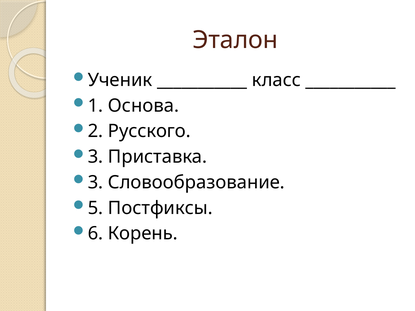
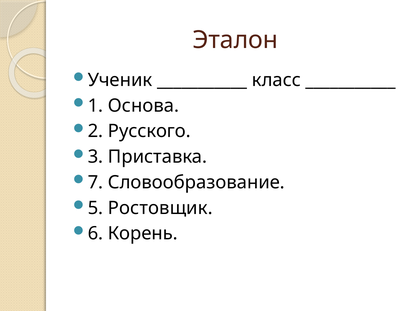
3: 3 -> 7 (95, 183)
Постфиксы: Постфиксы -> Ростовщик (160, 208)
